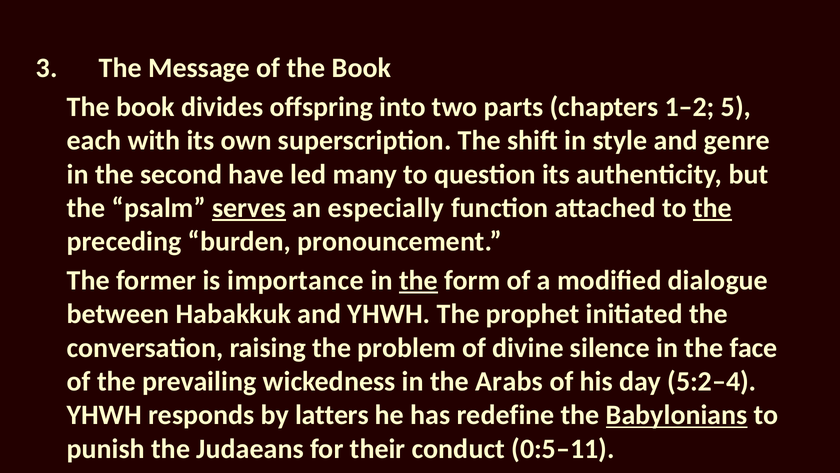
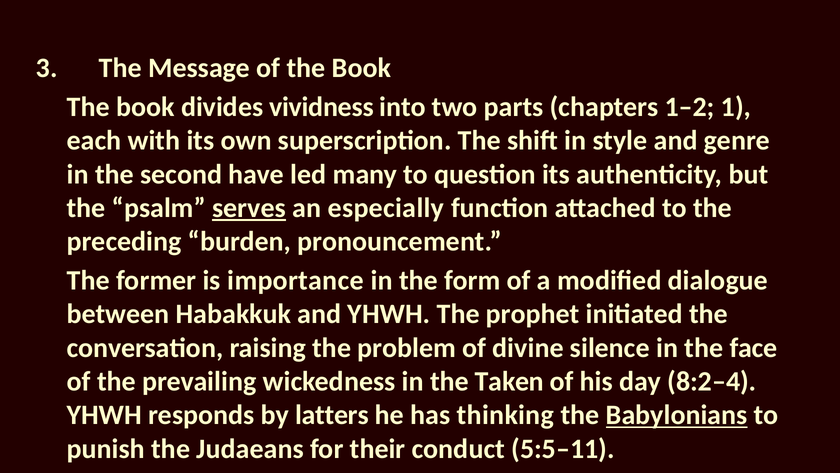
offspring: offspring -> vividness (322, 107)
5: 5 -> 1 (736, 107)
the underline: present -> none (713, 208)
the underline: present -> none (418, 280)
Arabs: Arabs -> Taken (509, 381)
5:2–4: 5:2–4 -> 8:2–4 (712, 381)
redefine: redefine -> thinking (505, 415)
0:5–11: 0:5–11 -> 5:5–11 (563, 448)
